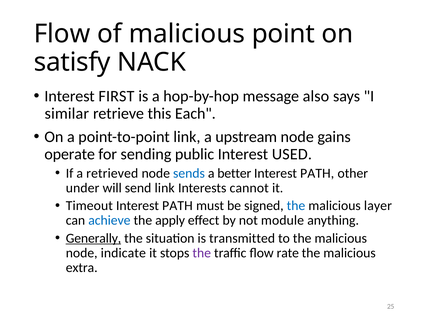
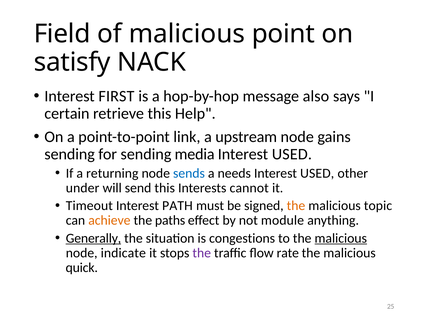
Flow: Flow -> Field (62, 34)
similar: similar -> certain (67, 114)
Each: Each -> Help (195, 114)
operate: operate -> sending (70, 154)
public: public -> media (195, 154)
retrieved: retrieved -> returning (112, 173)
better: better -> needs (234, 173)
PATH: PATH -> USED (317, 173)
send link: link -> this (165, 188)
the colour: blue -> orange (296, 206)
layer: layer -> topic (378, 206)
achieve colour: blue -> orange (109, 220)
apply: apply -> paths (170, 220)
transmitted: transmitted -> congestions (242, 238)
malicious underline: none -> present (341, 238)
extra: extra -> quick (82, 268)
